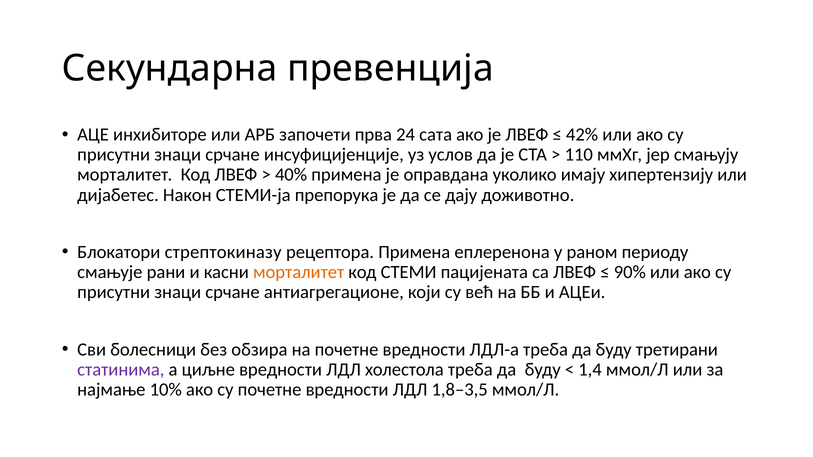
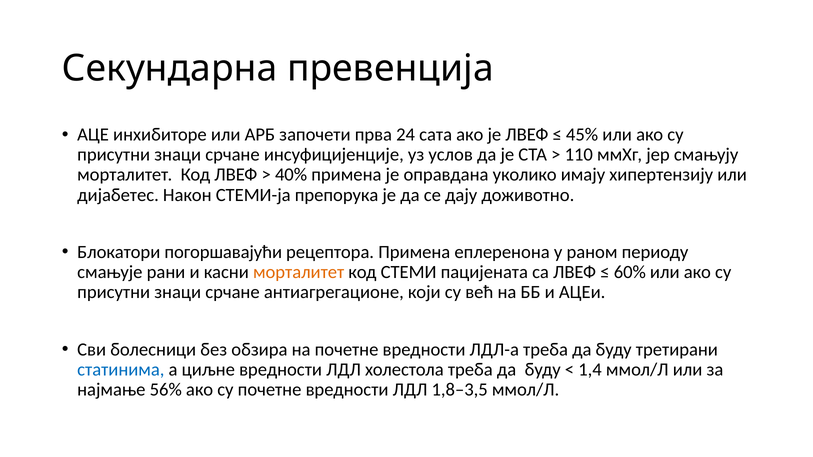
42%: 42% -> 45% (582, 135)
стрептокиназу: стрептокиназу -> погоршавајући (223, 252)
90%: 90% -> 60% (630, 272)
статинима colour: purple -> blue (121, 370)
10%: 10% -> 56% (166, 390)
